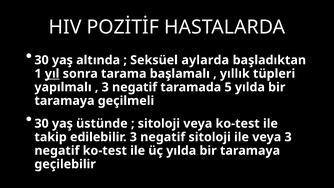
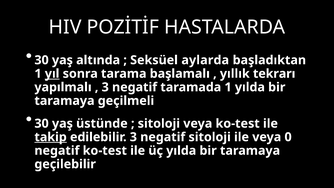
tüpleri: tüpleri -> tekrarı (274, 74)
taramada 5: 5 -> 1 (228, 87)
takip underline: none -> present (51, 137)
veya 3: 3 -> 0 (288, 137)
